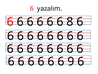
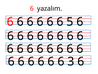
8: 8 -> 5 (70, 22)
9: 9 -> 3 (71, 61)
